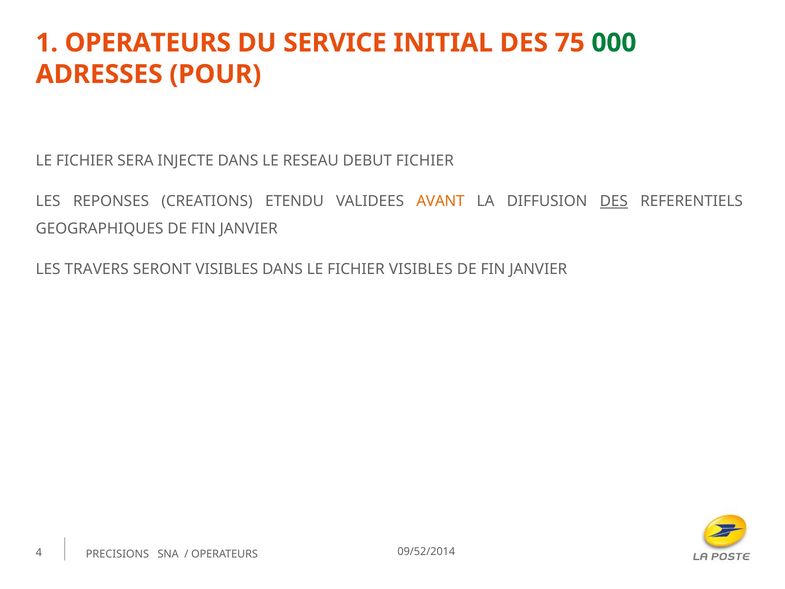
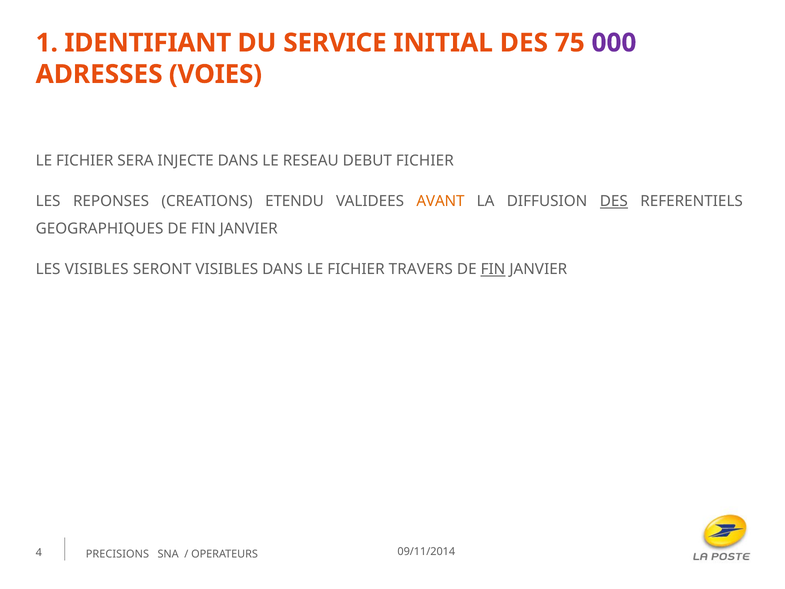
1 OPERATEURS: OPERATEURS -> IDENTIFIANT (148, 43)
000 colour: green -> purple (614, 43)
POUR: POUR -> VOIES (215, 74)
LES TRAVERS: TRAVERS -> VISIBLES (97, 269)
FICHIER VISIBLES: VISIBLES -> TRAVERS (421, 269)
FIN underline: none -> present (493, 269)
09/52/2014: 09/52/2014 -> 09/11/2014 (426, 552)
